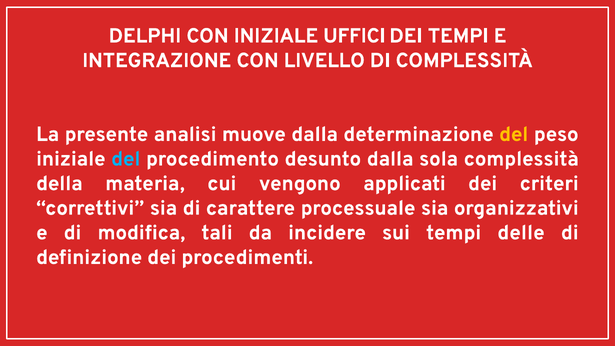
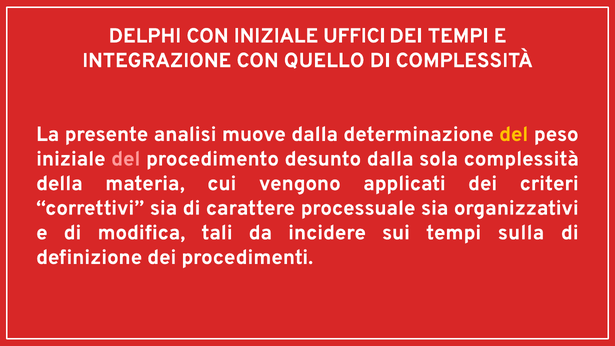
LIVELLO: LIVELLO -> QUELLO (324, 60)
del colour: light blue -> pink (126, 159)
delle: delle -> sulla (521, 233)
